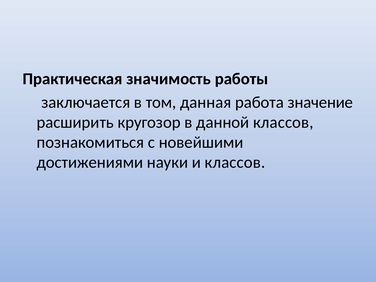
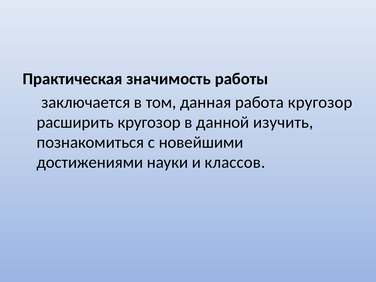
работа значение: значение -> кругозор (320, 102)
данной классов: классов -> изучить (283, 122)
